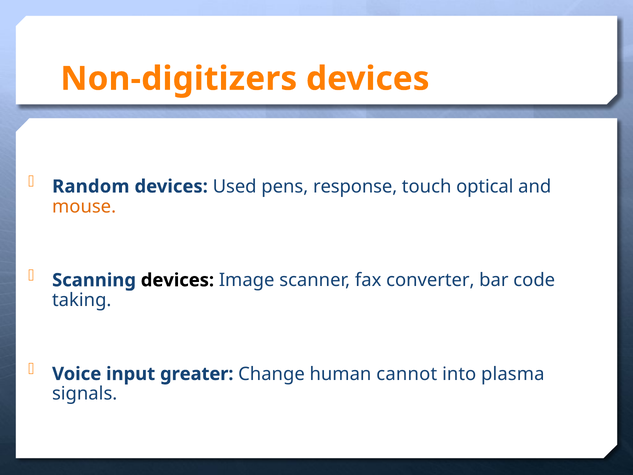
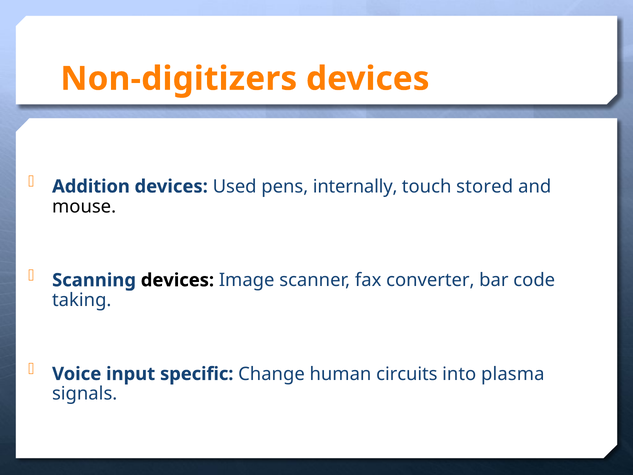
Random: Random -> Addition (91, 186)
response: response -> internally (355, 186)
optical: optical -> stored (485, 186)
mouse colour: orange -> black (84, 206)
greater: greater -> specific (197, 374)
cannot: cannot -> circuits (407, 374)
